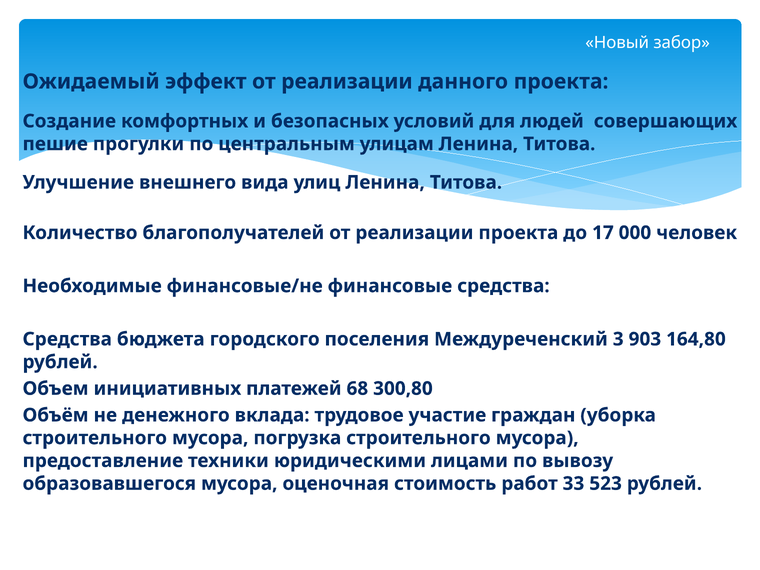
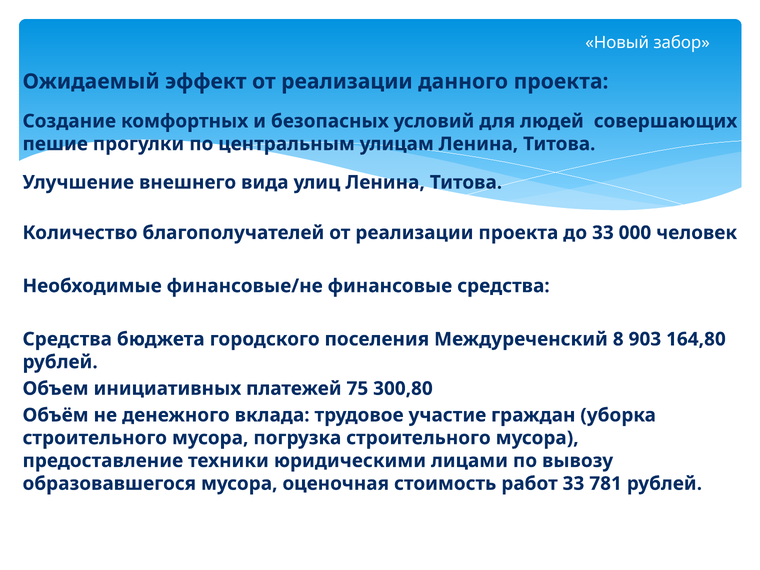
до 17: 17 -> 33 (603, 233)
3: 3 -> 8 (618, 339)
68: 68 -> 75 (357, 389)
523: 523 -> 781 (606, 484)
